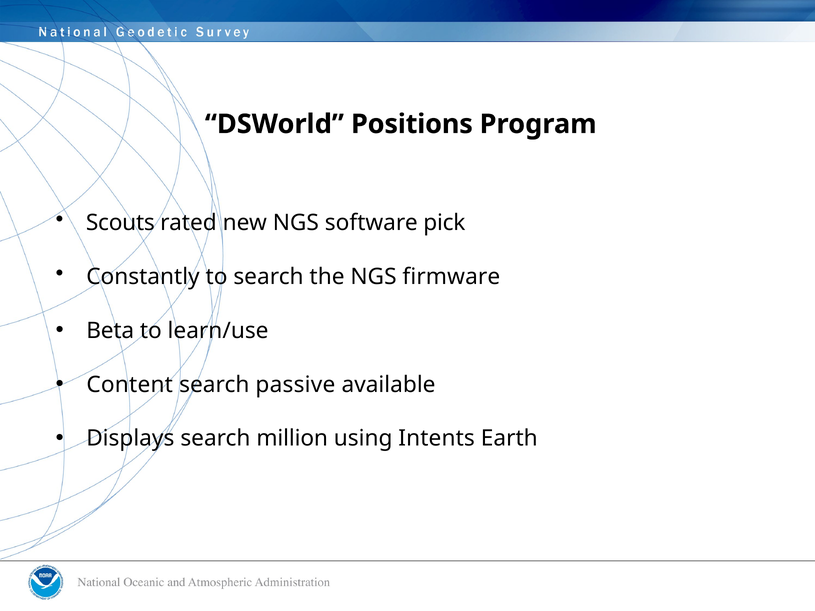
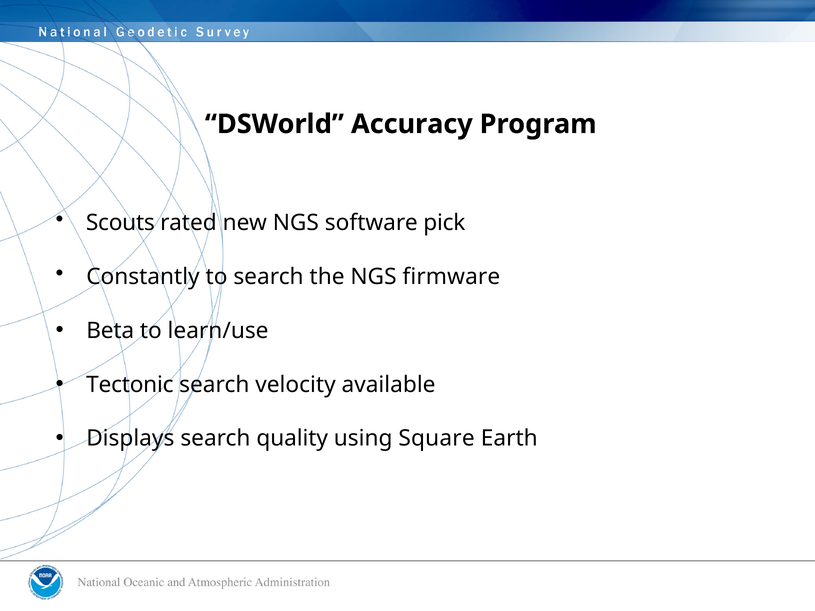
Positions: Positions -> Accuracy (412, 124)
Content: Content -> Tectonic (130, 385)
passive: passive -> velocity (295, 385)
million: million -> quality (292, 439)
Intents: Intents -> Square (437, 439)
